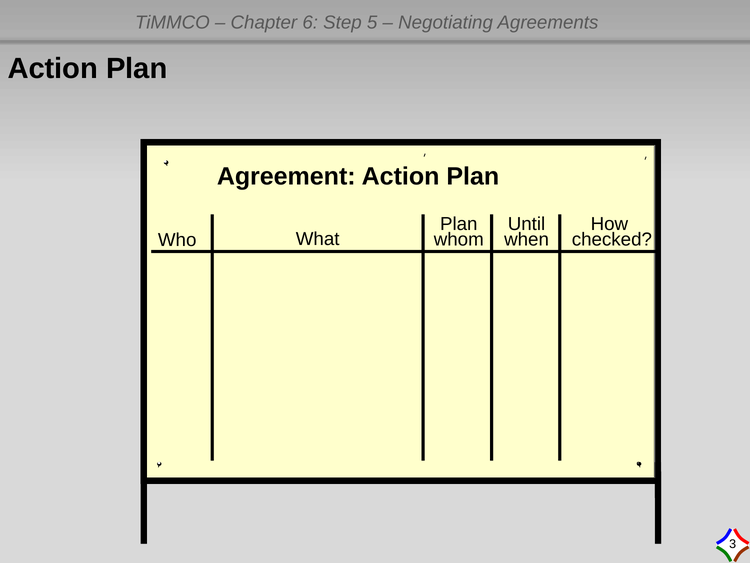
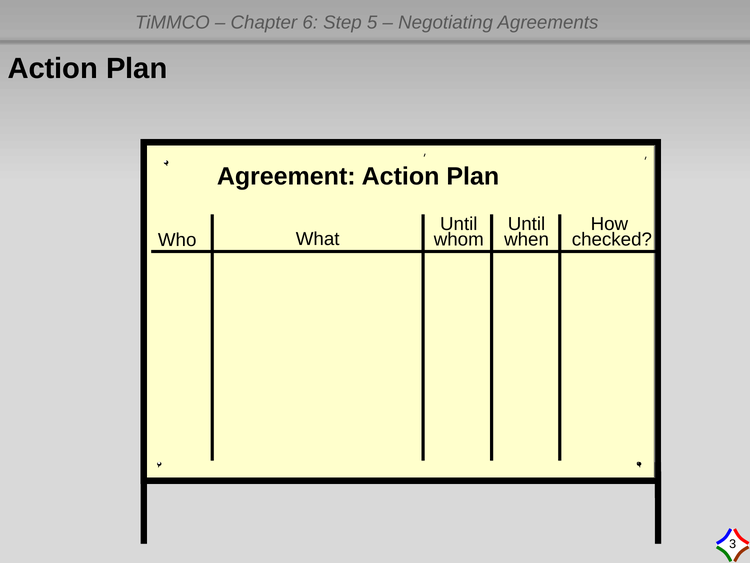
Plan: Plan -> Until (459, 224)
